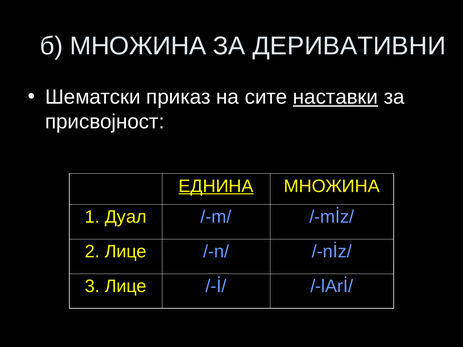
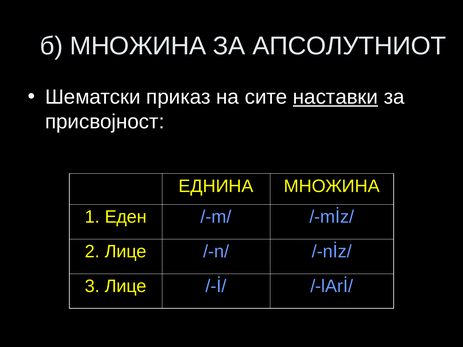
ДЕРИВАТИВНИ: ДЕРИВАТИВНИ -> АПСОЛУТНИОТ (349, 46)
ЕДНИНА underline: present -> none (216, 186)
Дуал: Дуал -> Еден (126, 217)
